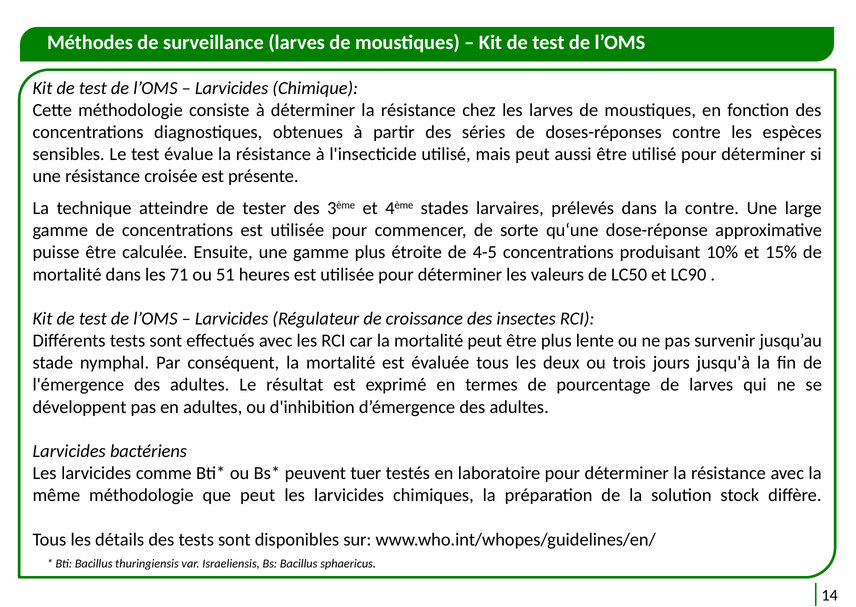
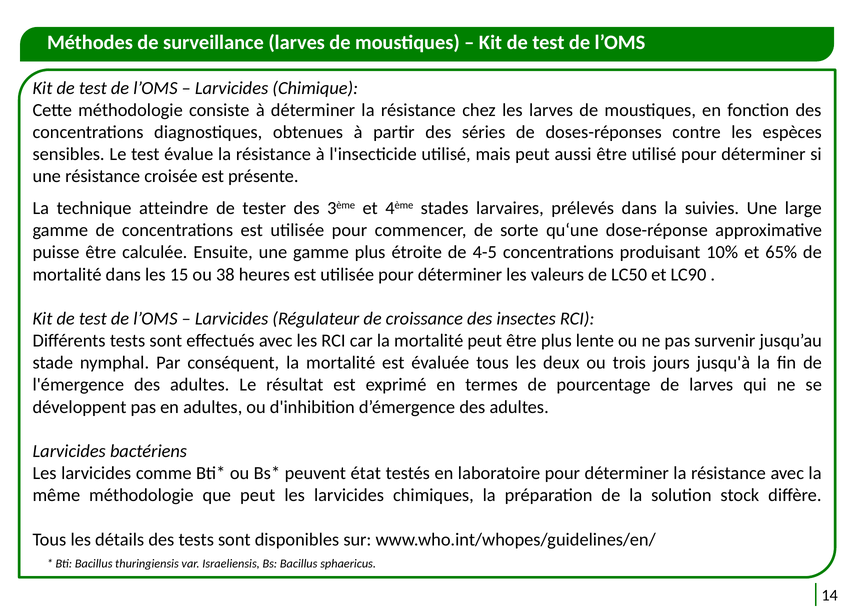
la contre: contre -> suivies (712, 208)
15%: 15% -> 65% (781, 252)
71: 71 -> 15 (179, 275)
51: 51 -> 38 (225, 275)
tuer: tuer -> état (366, 473)
